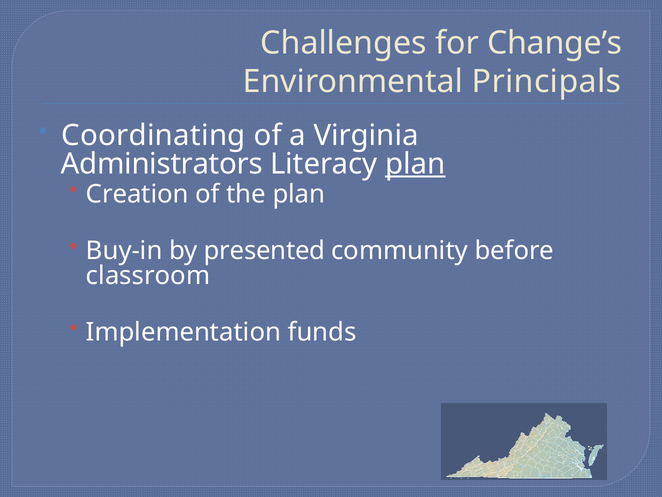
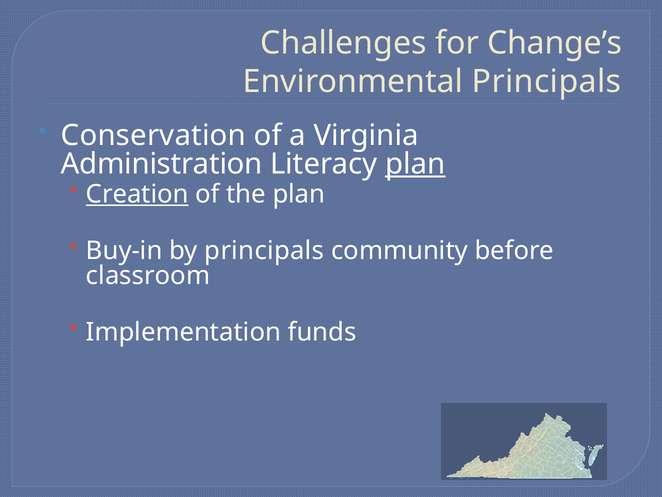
Coordinating: Coordinating -> Conservation (153, 135)
Administrators: Administrators -> Administration (162, 164)
Creation underline: none -> present (137, 194)
by presented: presented -> principals (264, 251)
